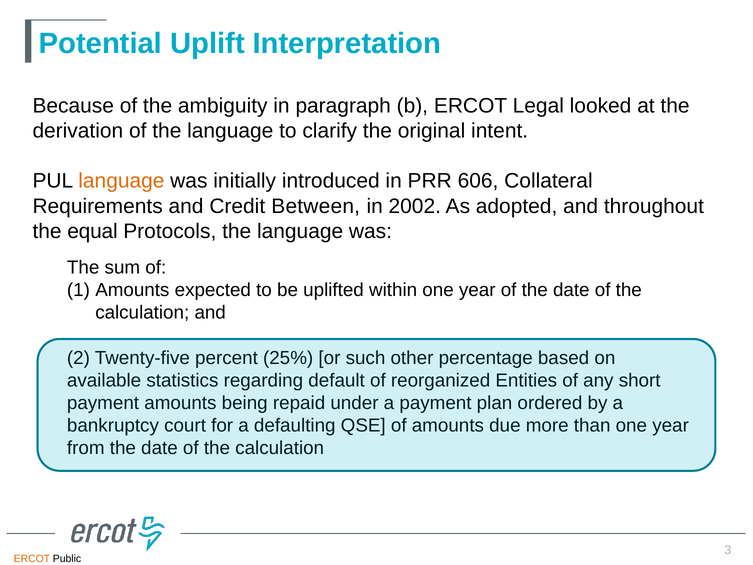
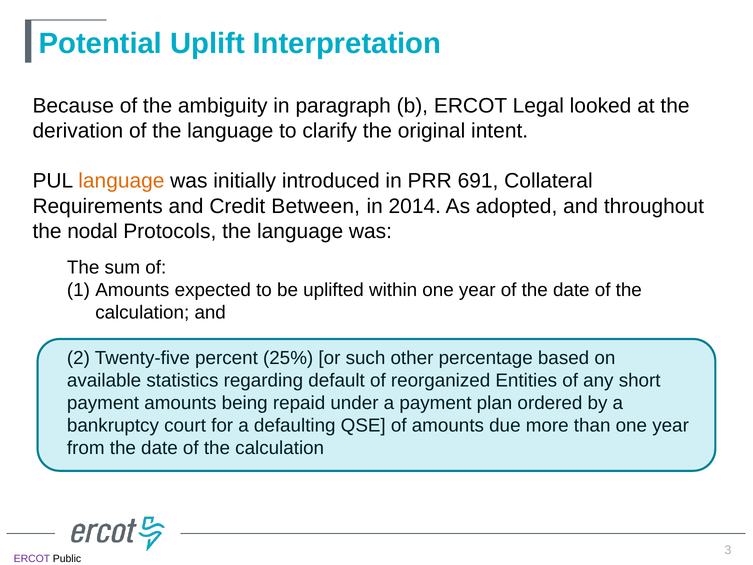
606: 606 -> 691 (478, 181)
2002: 2002 -> 2014 (415, 206)
equal: equal -> nodal (92, 231)
ERCOT colour: orange -> purple (32, 558)
